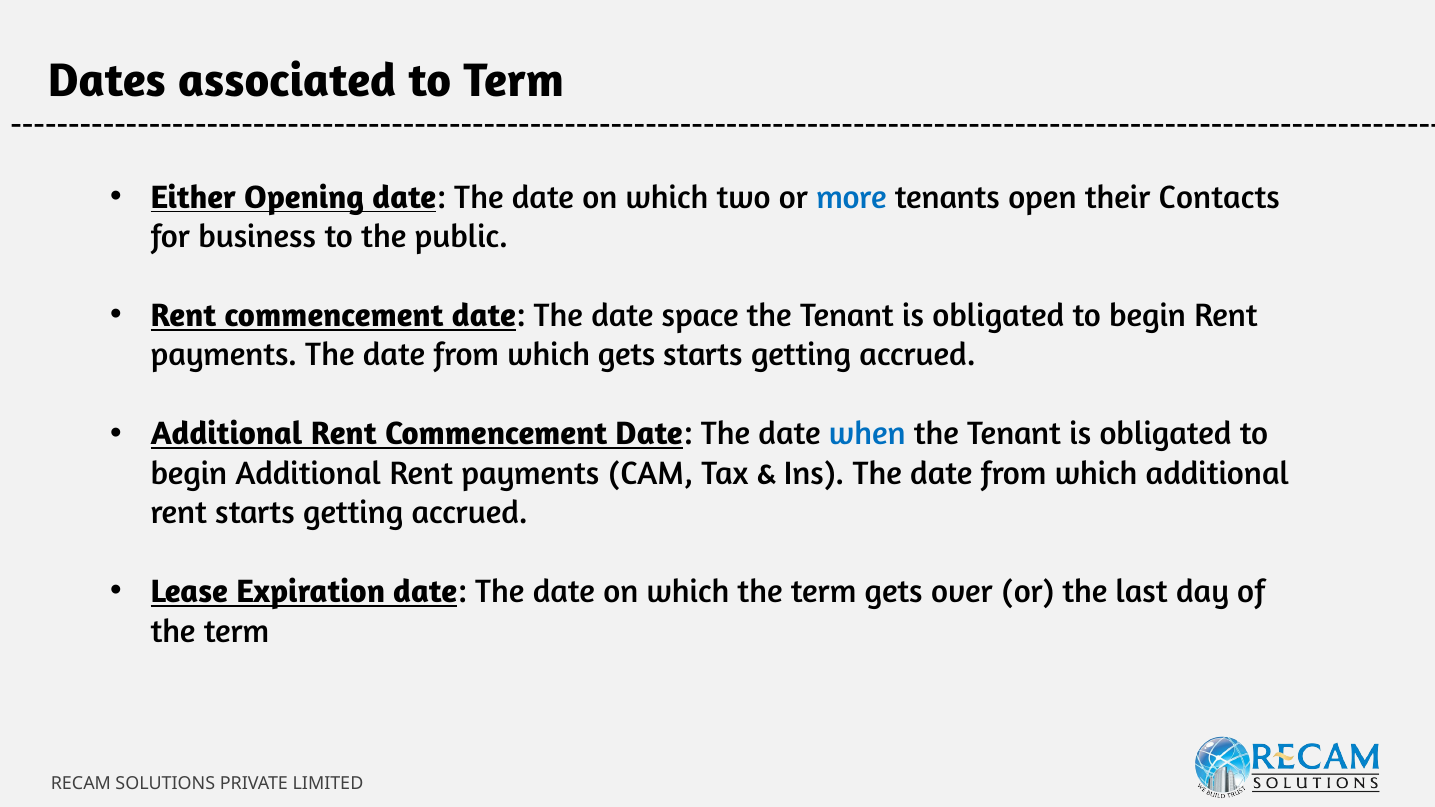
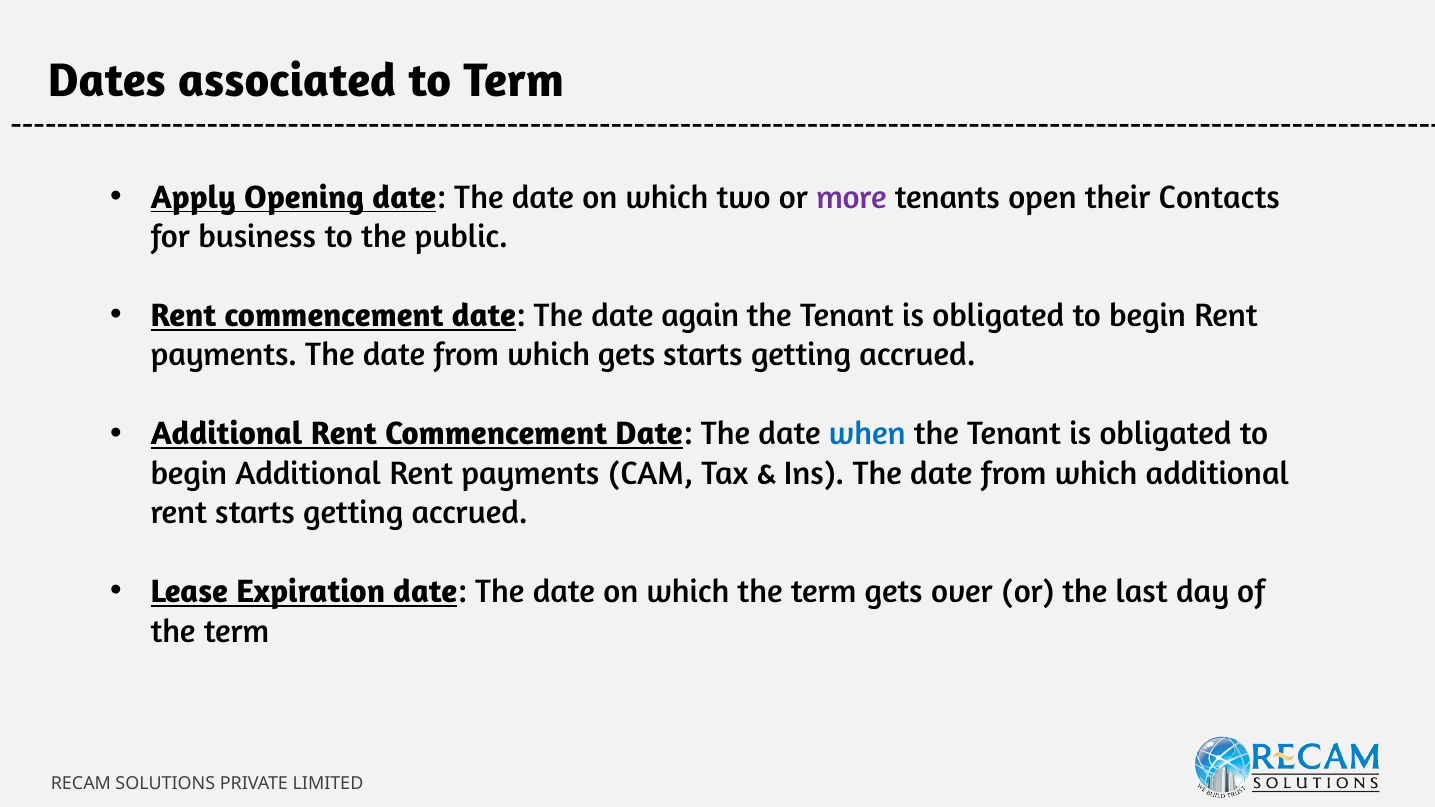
Either: Either -> Apply (193, 197)
more colour: blue -> purple (852, 197)
space: space -> again (700, 316)
